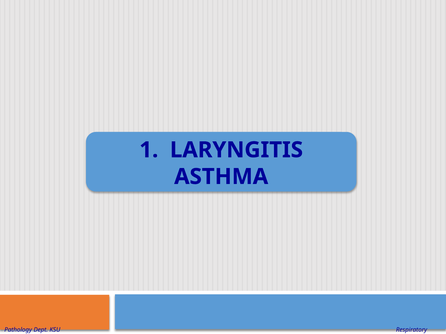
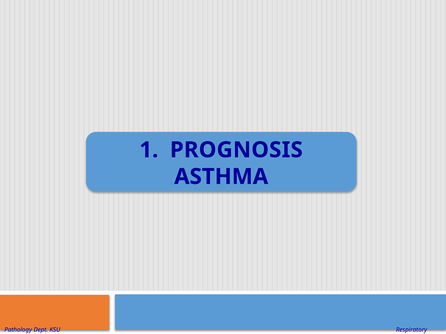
LARYNGITIS: LARYNGITIS -> PROGNOSIS (236, 150)
